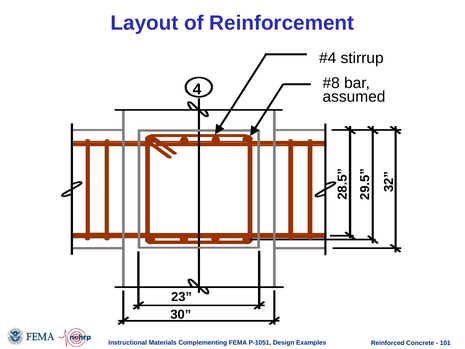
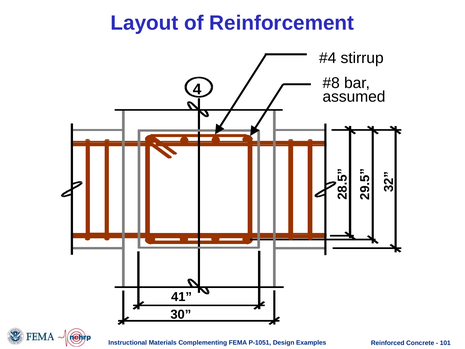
23: 23 -> 41 (181, 297)
